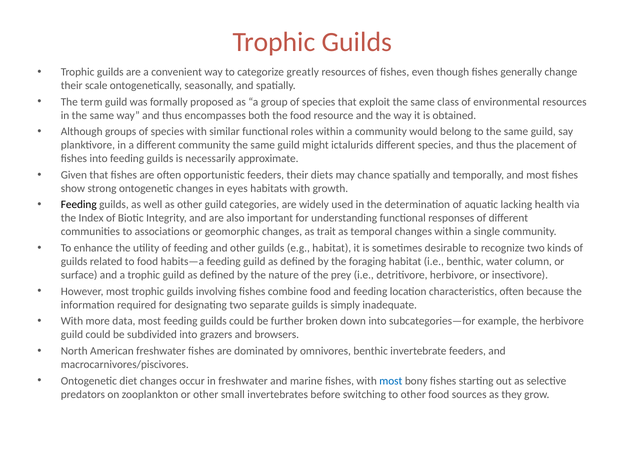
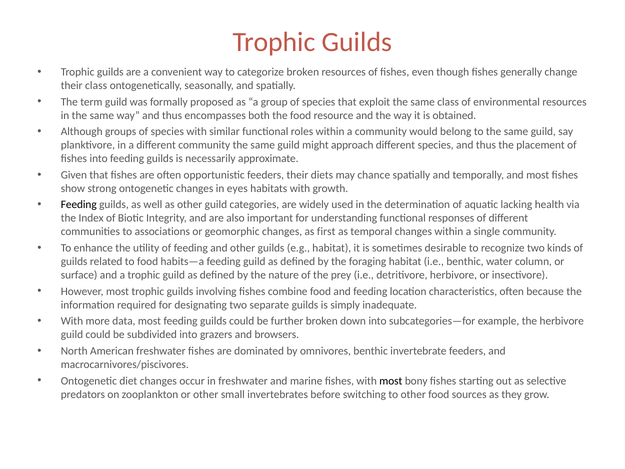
categorize greatly: greatly -> broken (303, 72)
their scale: scale -> class (96, 85)
ictalurids: ictalurids -> approach (352, 145)
trait: trait -> first (326, 232)
most colour: blue -> black (391, 381)
